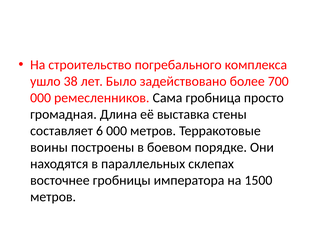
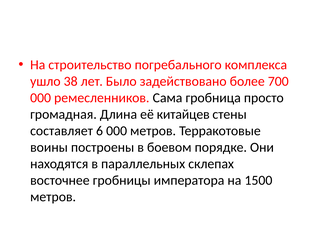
выставка: выставка -> китайцев (183, 114)
